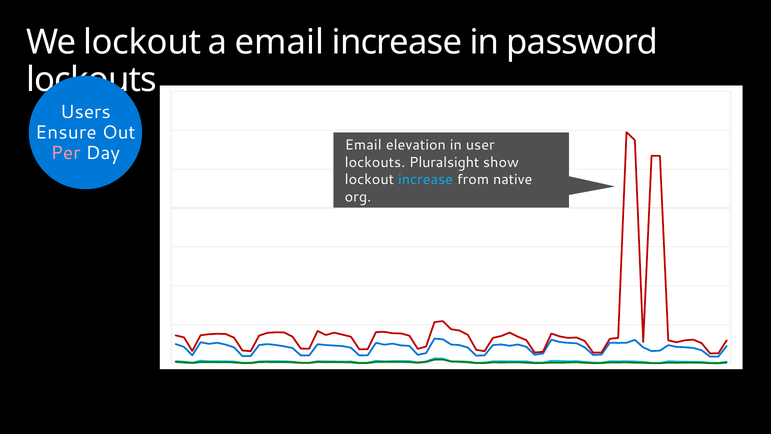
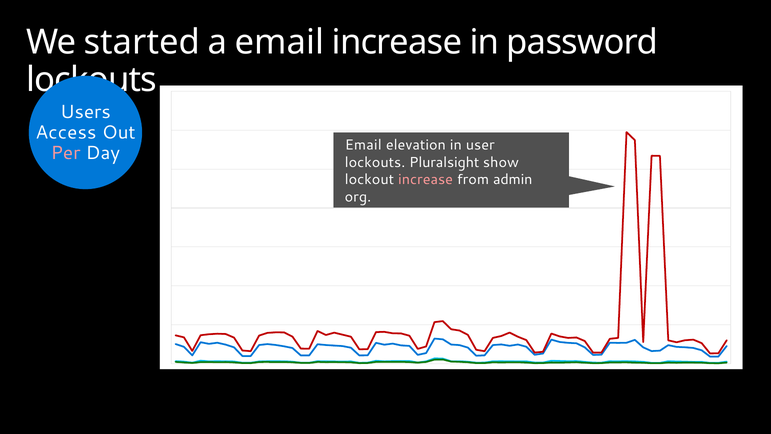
We lockout: lockout -> started (142, 42)
Ensure: Ensure -> Access (66, 132)
increase colour: light blue -> pink (426, 180)
native: native -> admin (513, 180)
